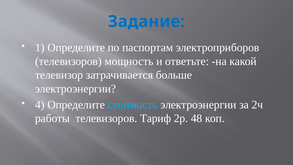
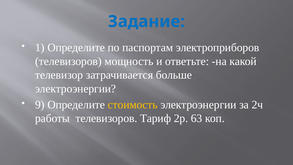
4: 4 -> 9 (40, 105)
стоимость colour: light blue -> yellow (133, 105)
48: 48 -> 63 (197, 118)
